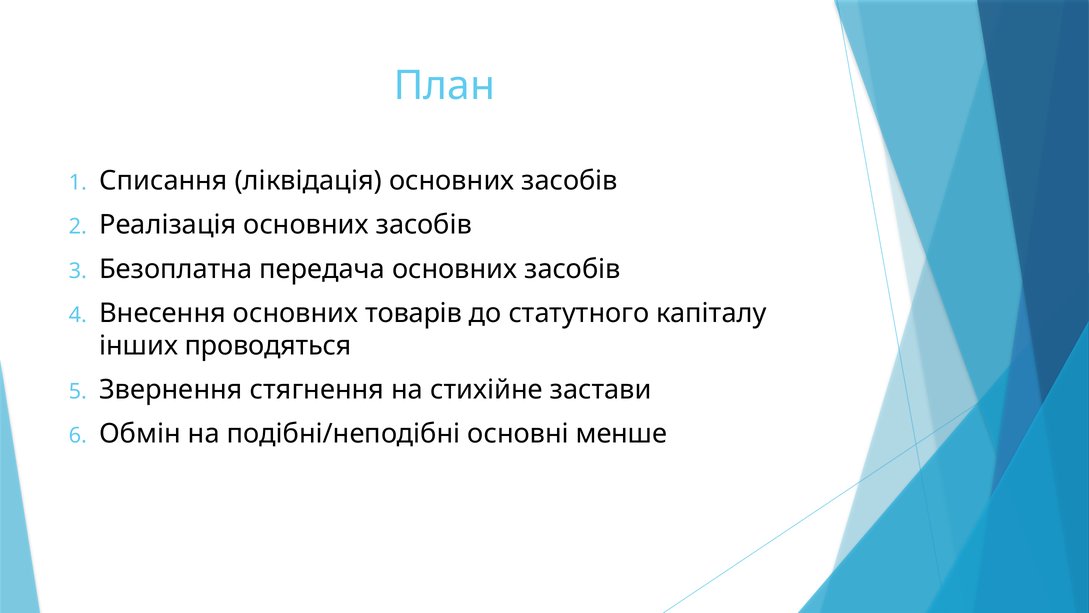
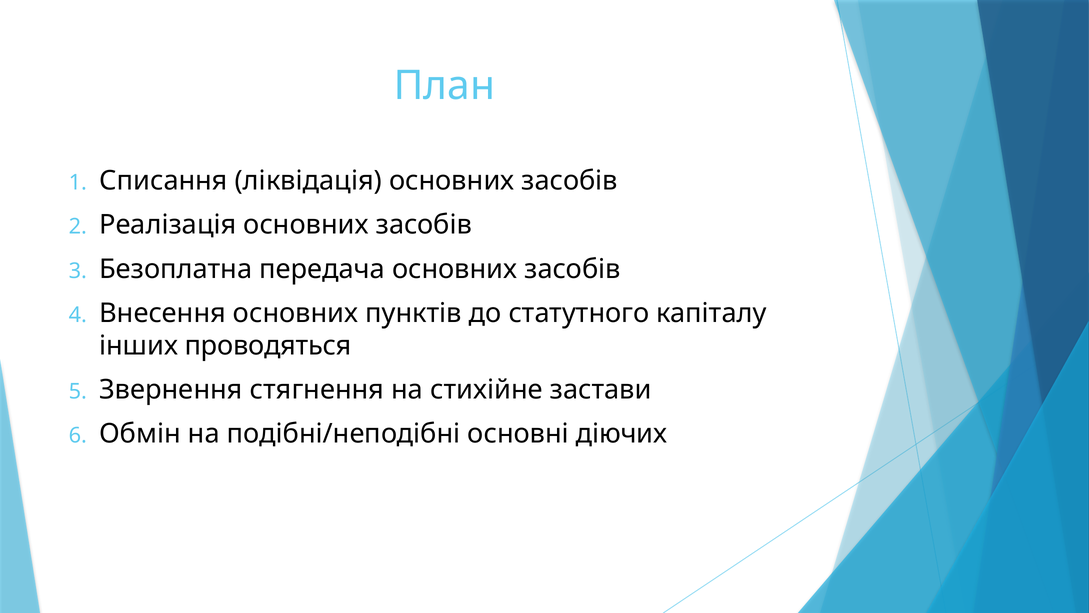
товарiв: товарiв -> пунктів (414, 313)
менше: менше -> діючих (622, 434)
